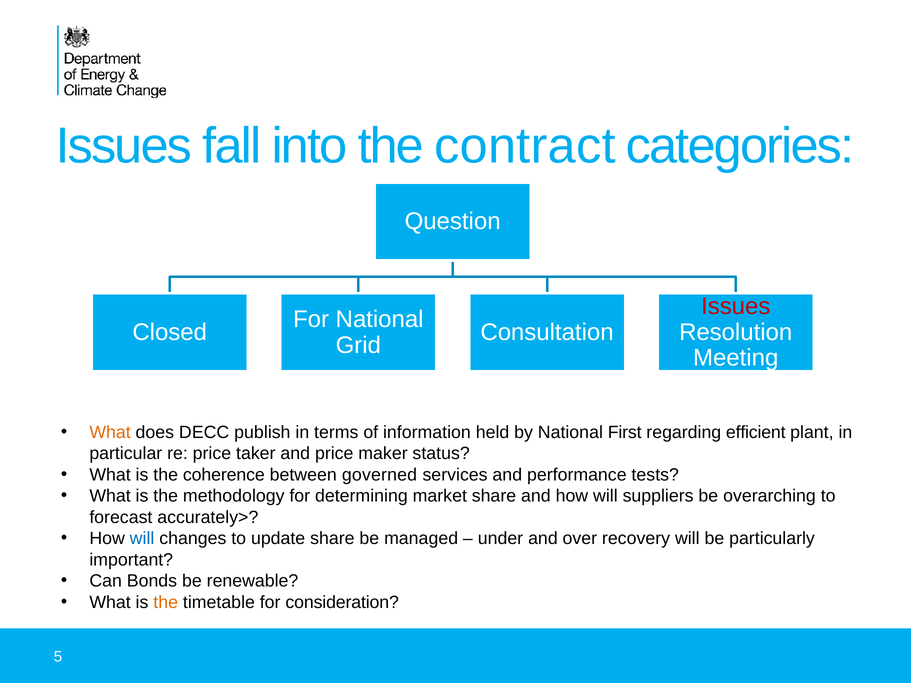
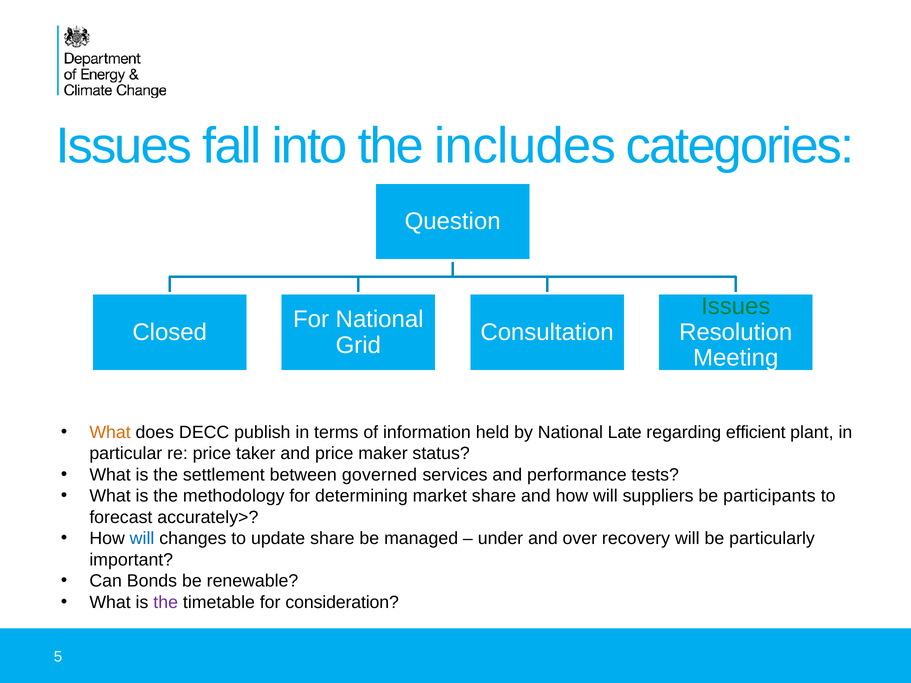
contract: contract -> includes (525, 146)
Issues colour: red -> green (736, 306)
First: First -> Late (625, 432)
coherence: coherence -> settlement (224, 475)
overarching: overarching -> participants (769, 496)
the colour: orange -> purple (166, 603)
